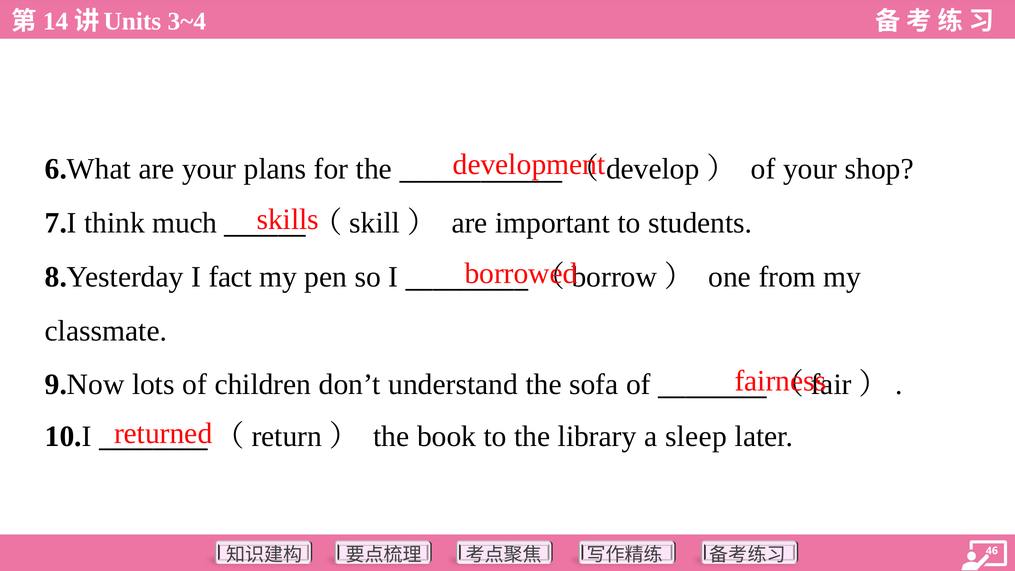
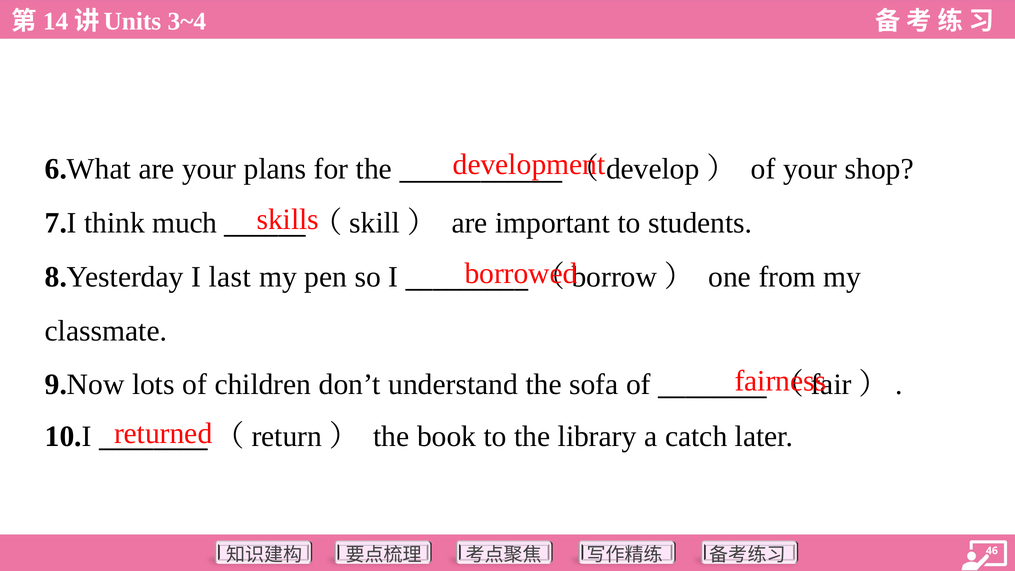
fact: fact -> last (230, 277)
sleep: sleep -> catch (696, 436)
